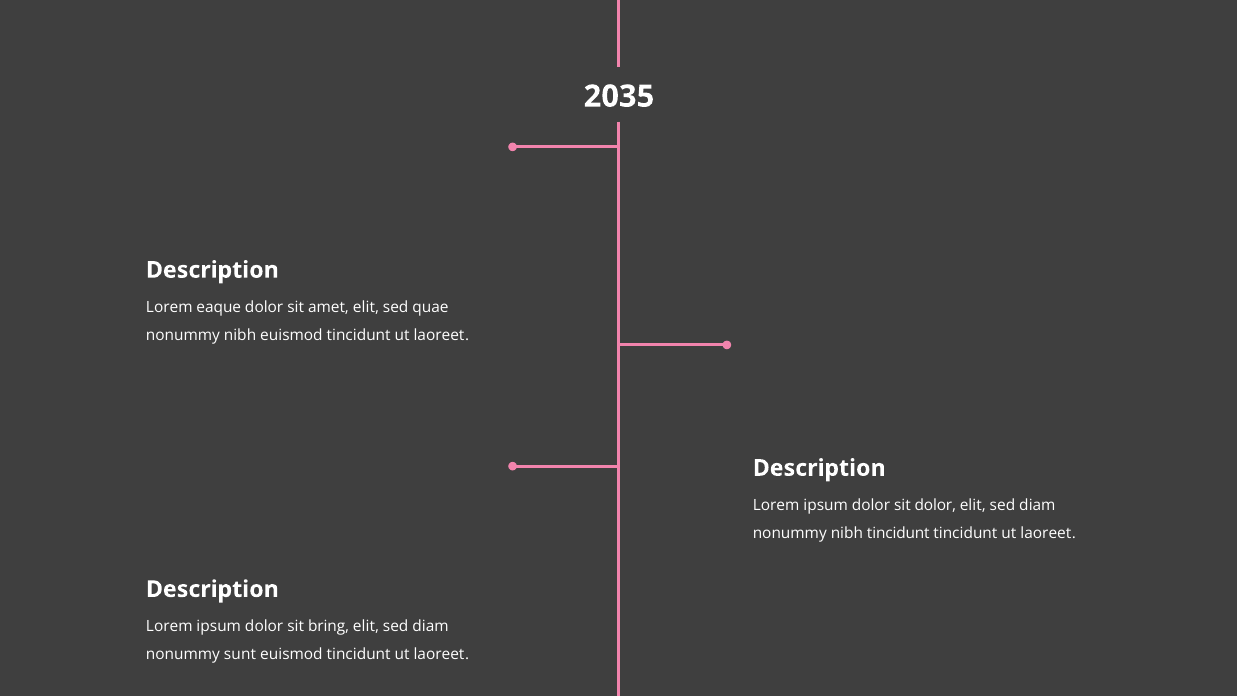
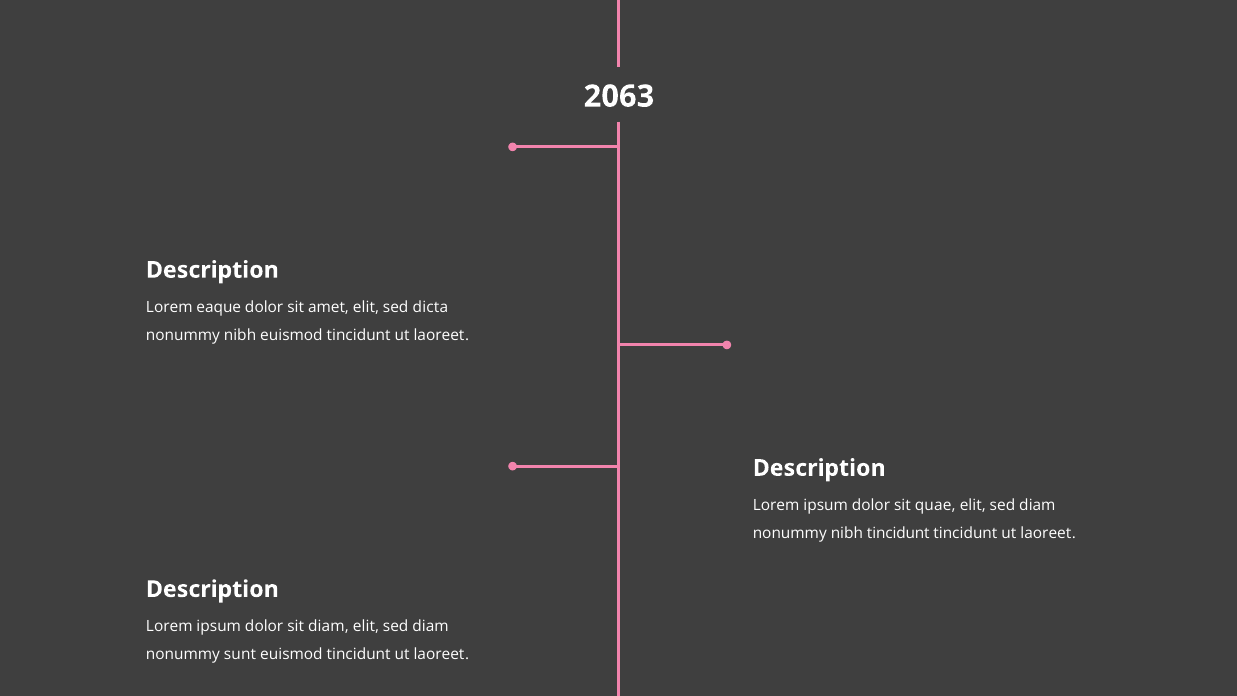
2035: 2035 -> 2063 (619, 96)
quae: quae -> dicta (430, 307)
sit dolor: dolor -> quae (935, 505)
sit bring: bring -> diam (328, 626)
